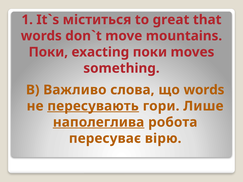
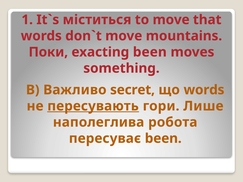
to great: great -> move (171, 20)
exacting поки: поки -> been (150, 52)
слова: слова -> secret (133, 90)
наполеглива underline: present -> none (99, 122)
пересуває вірю: вірю -> been (163, 139)
